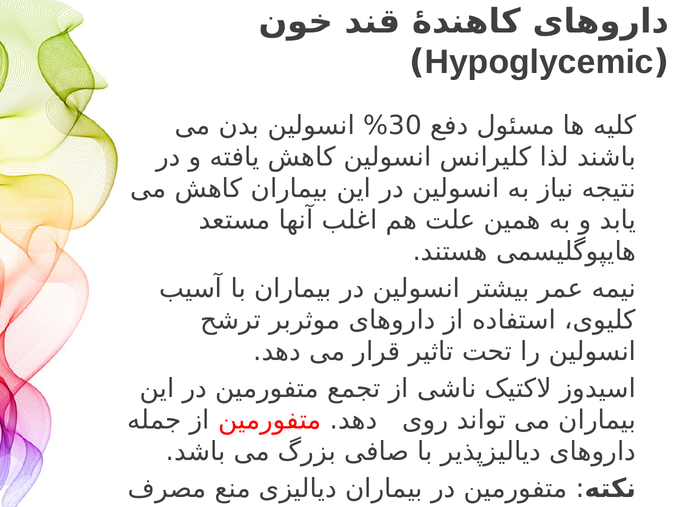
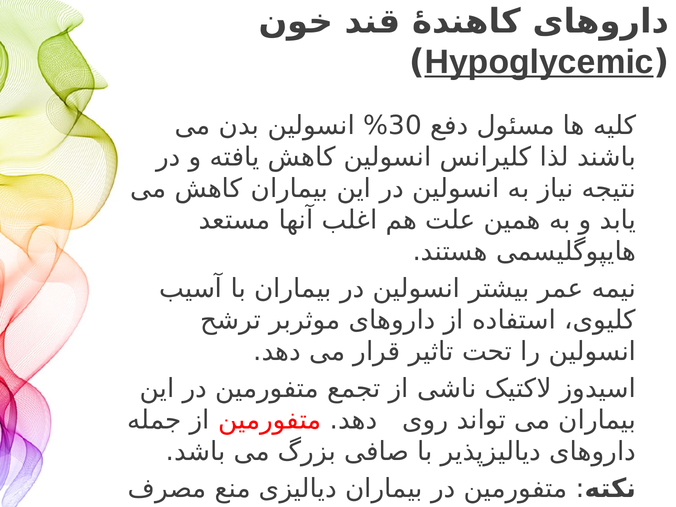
Hypoglycemic underline: none -> present (539, 62)
